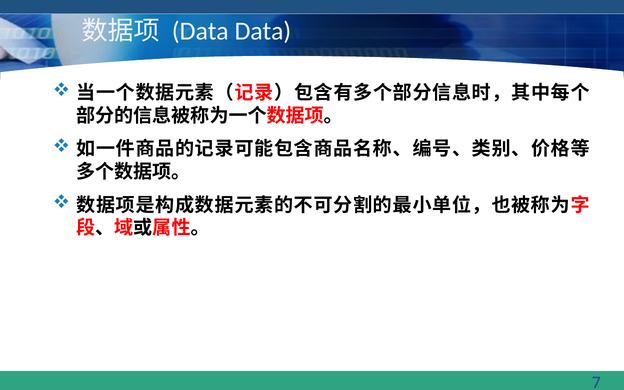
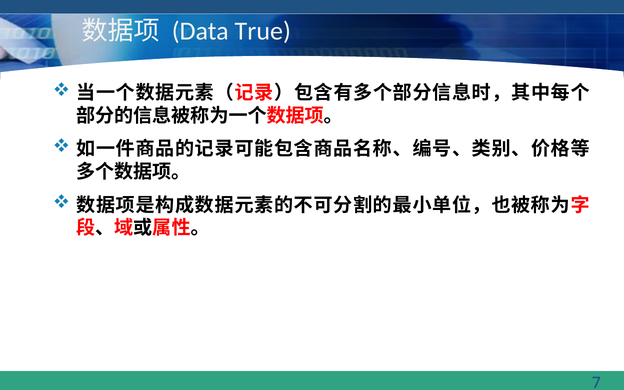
Data Data: Data -> True (263, 31)
